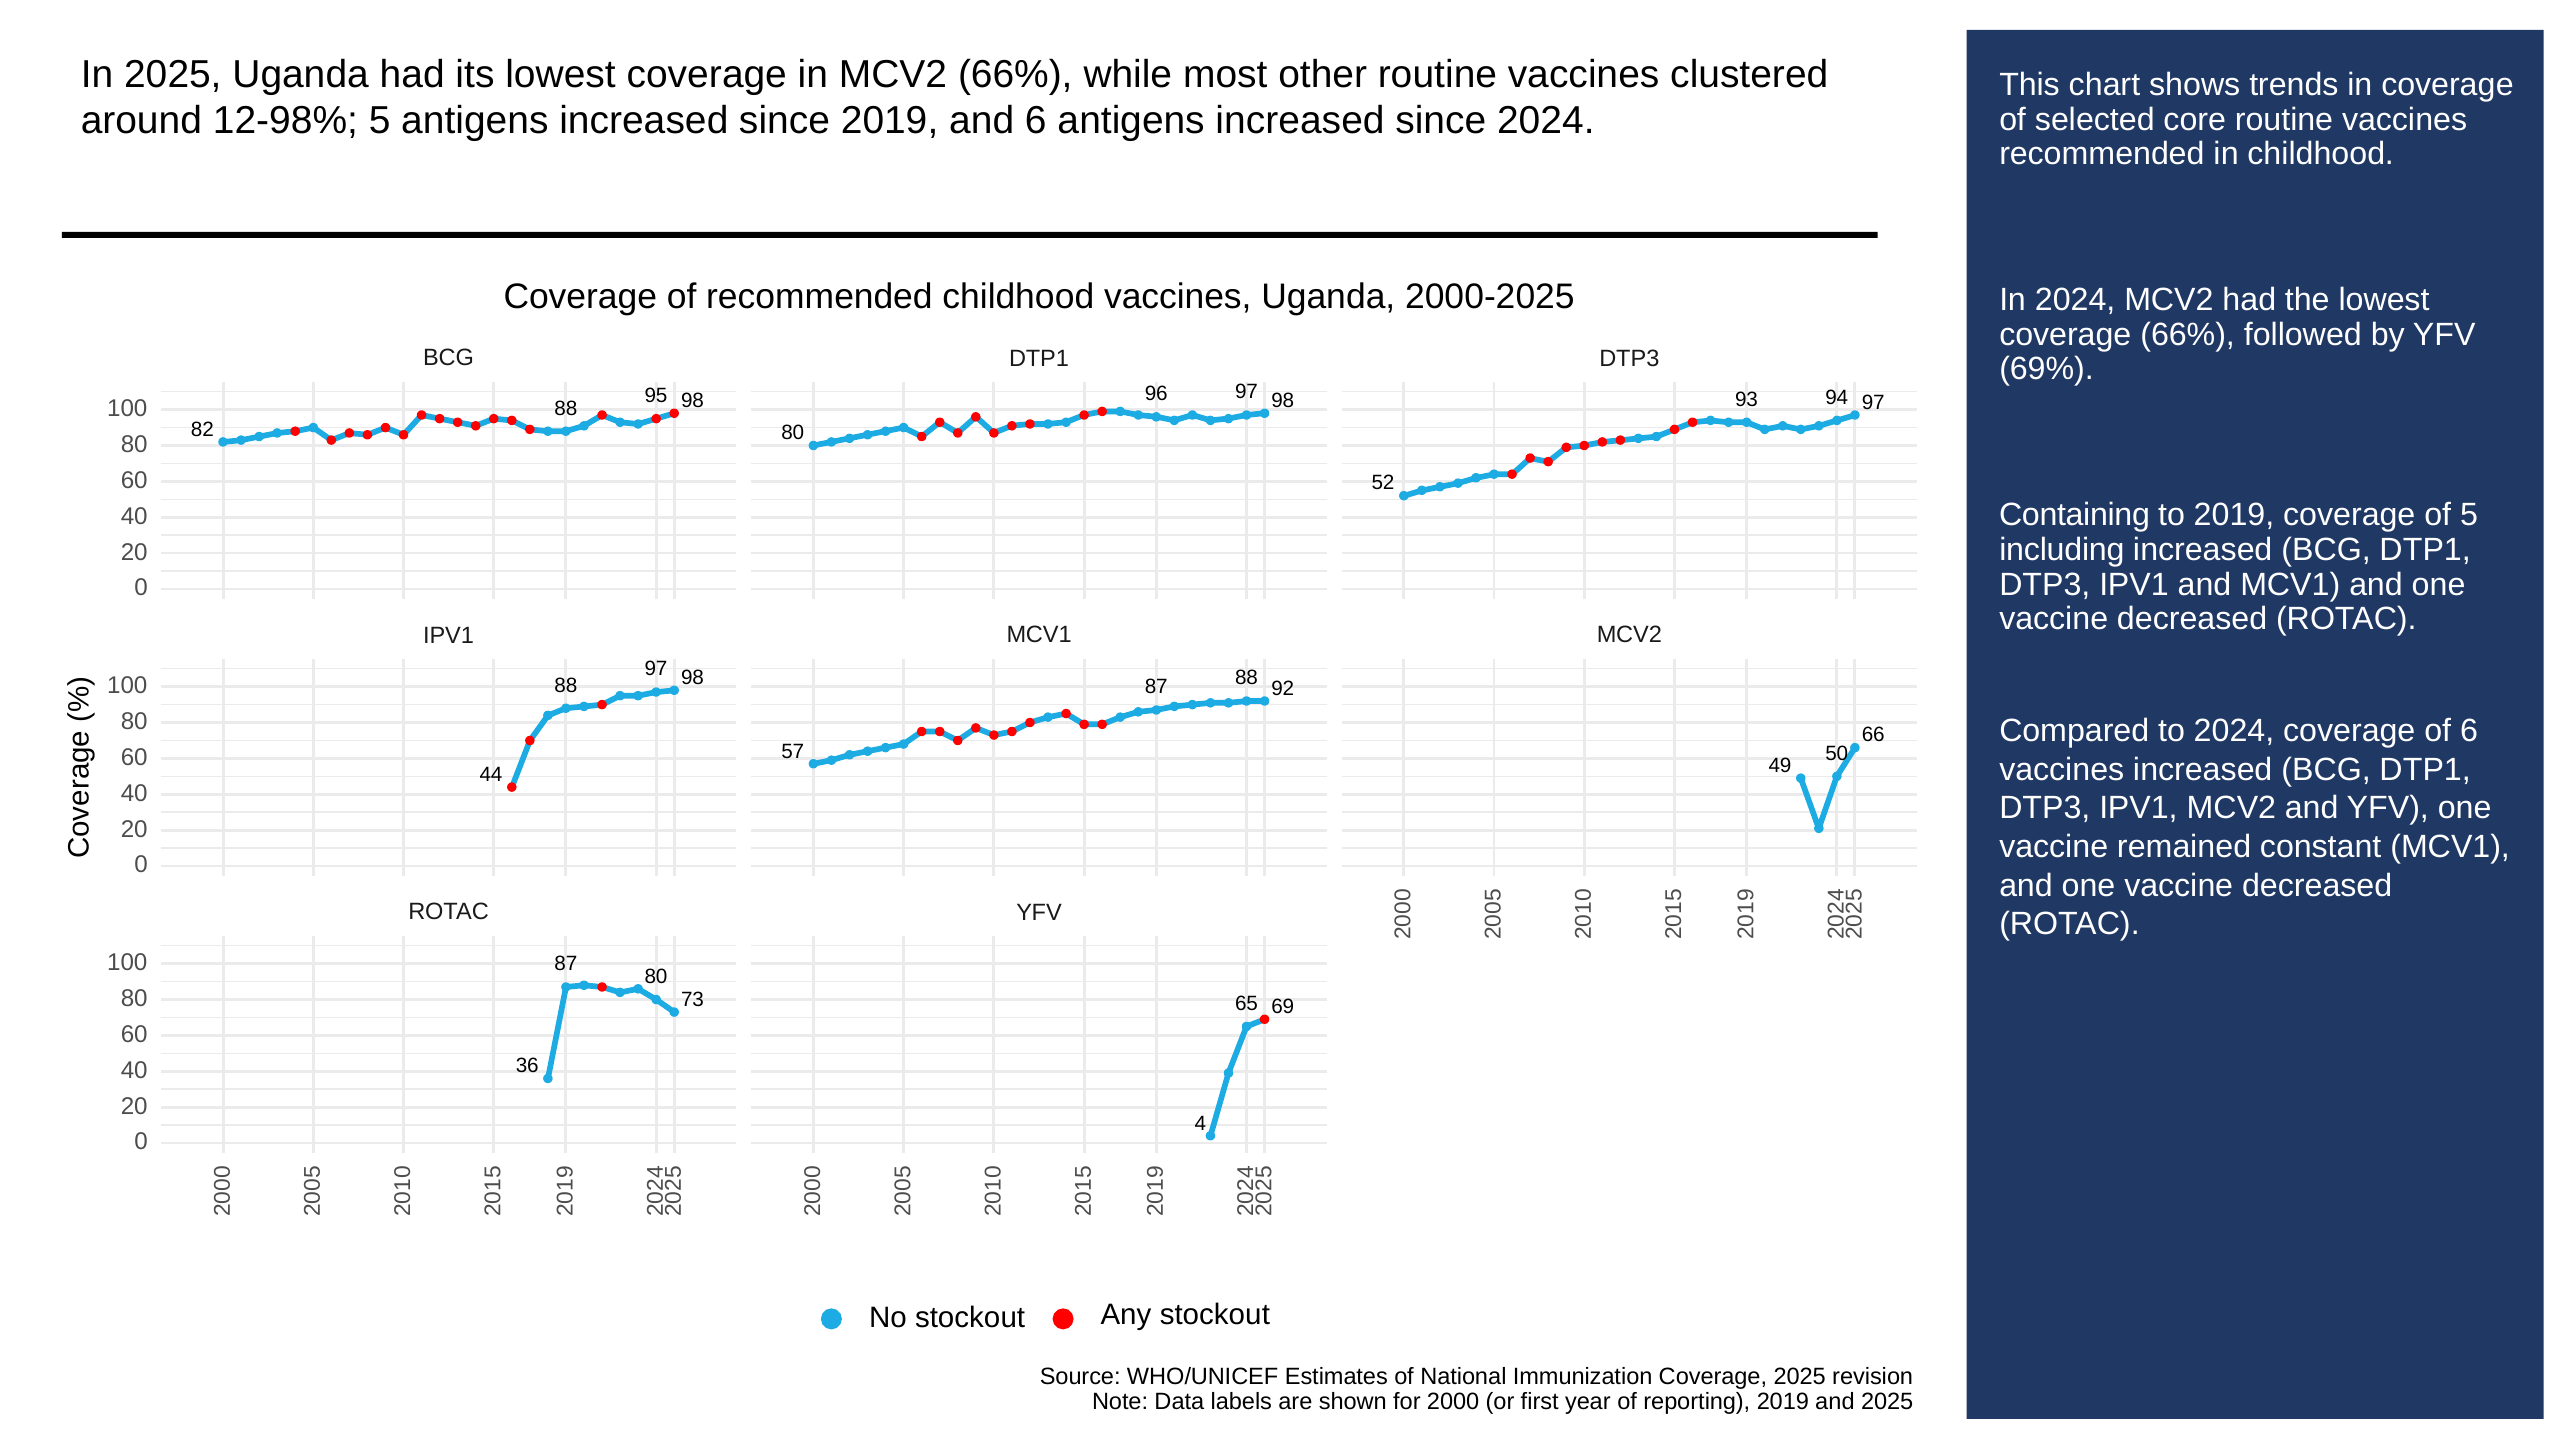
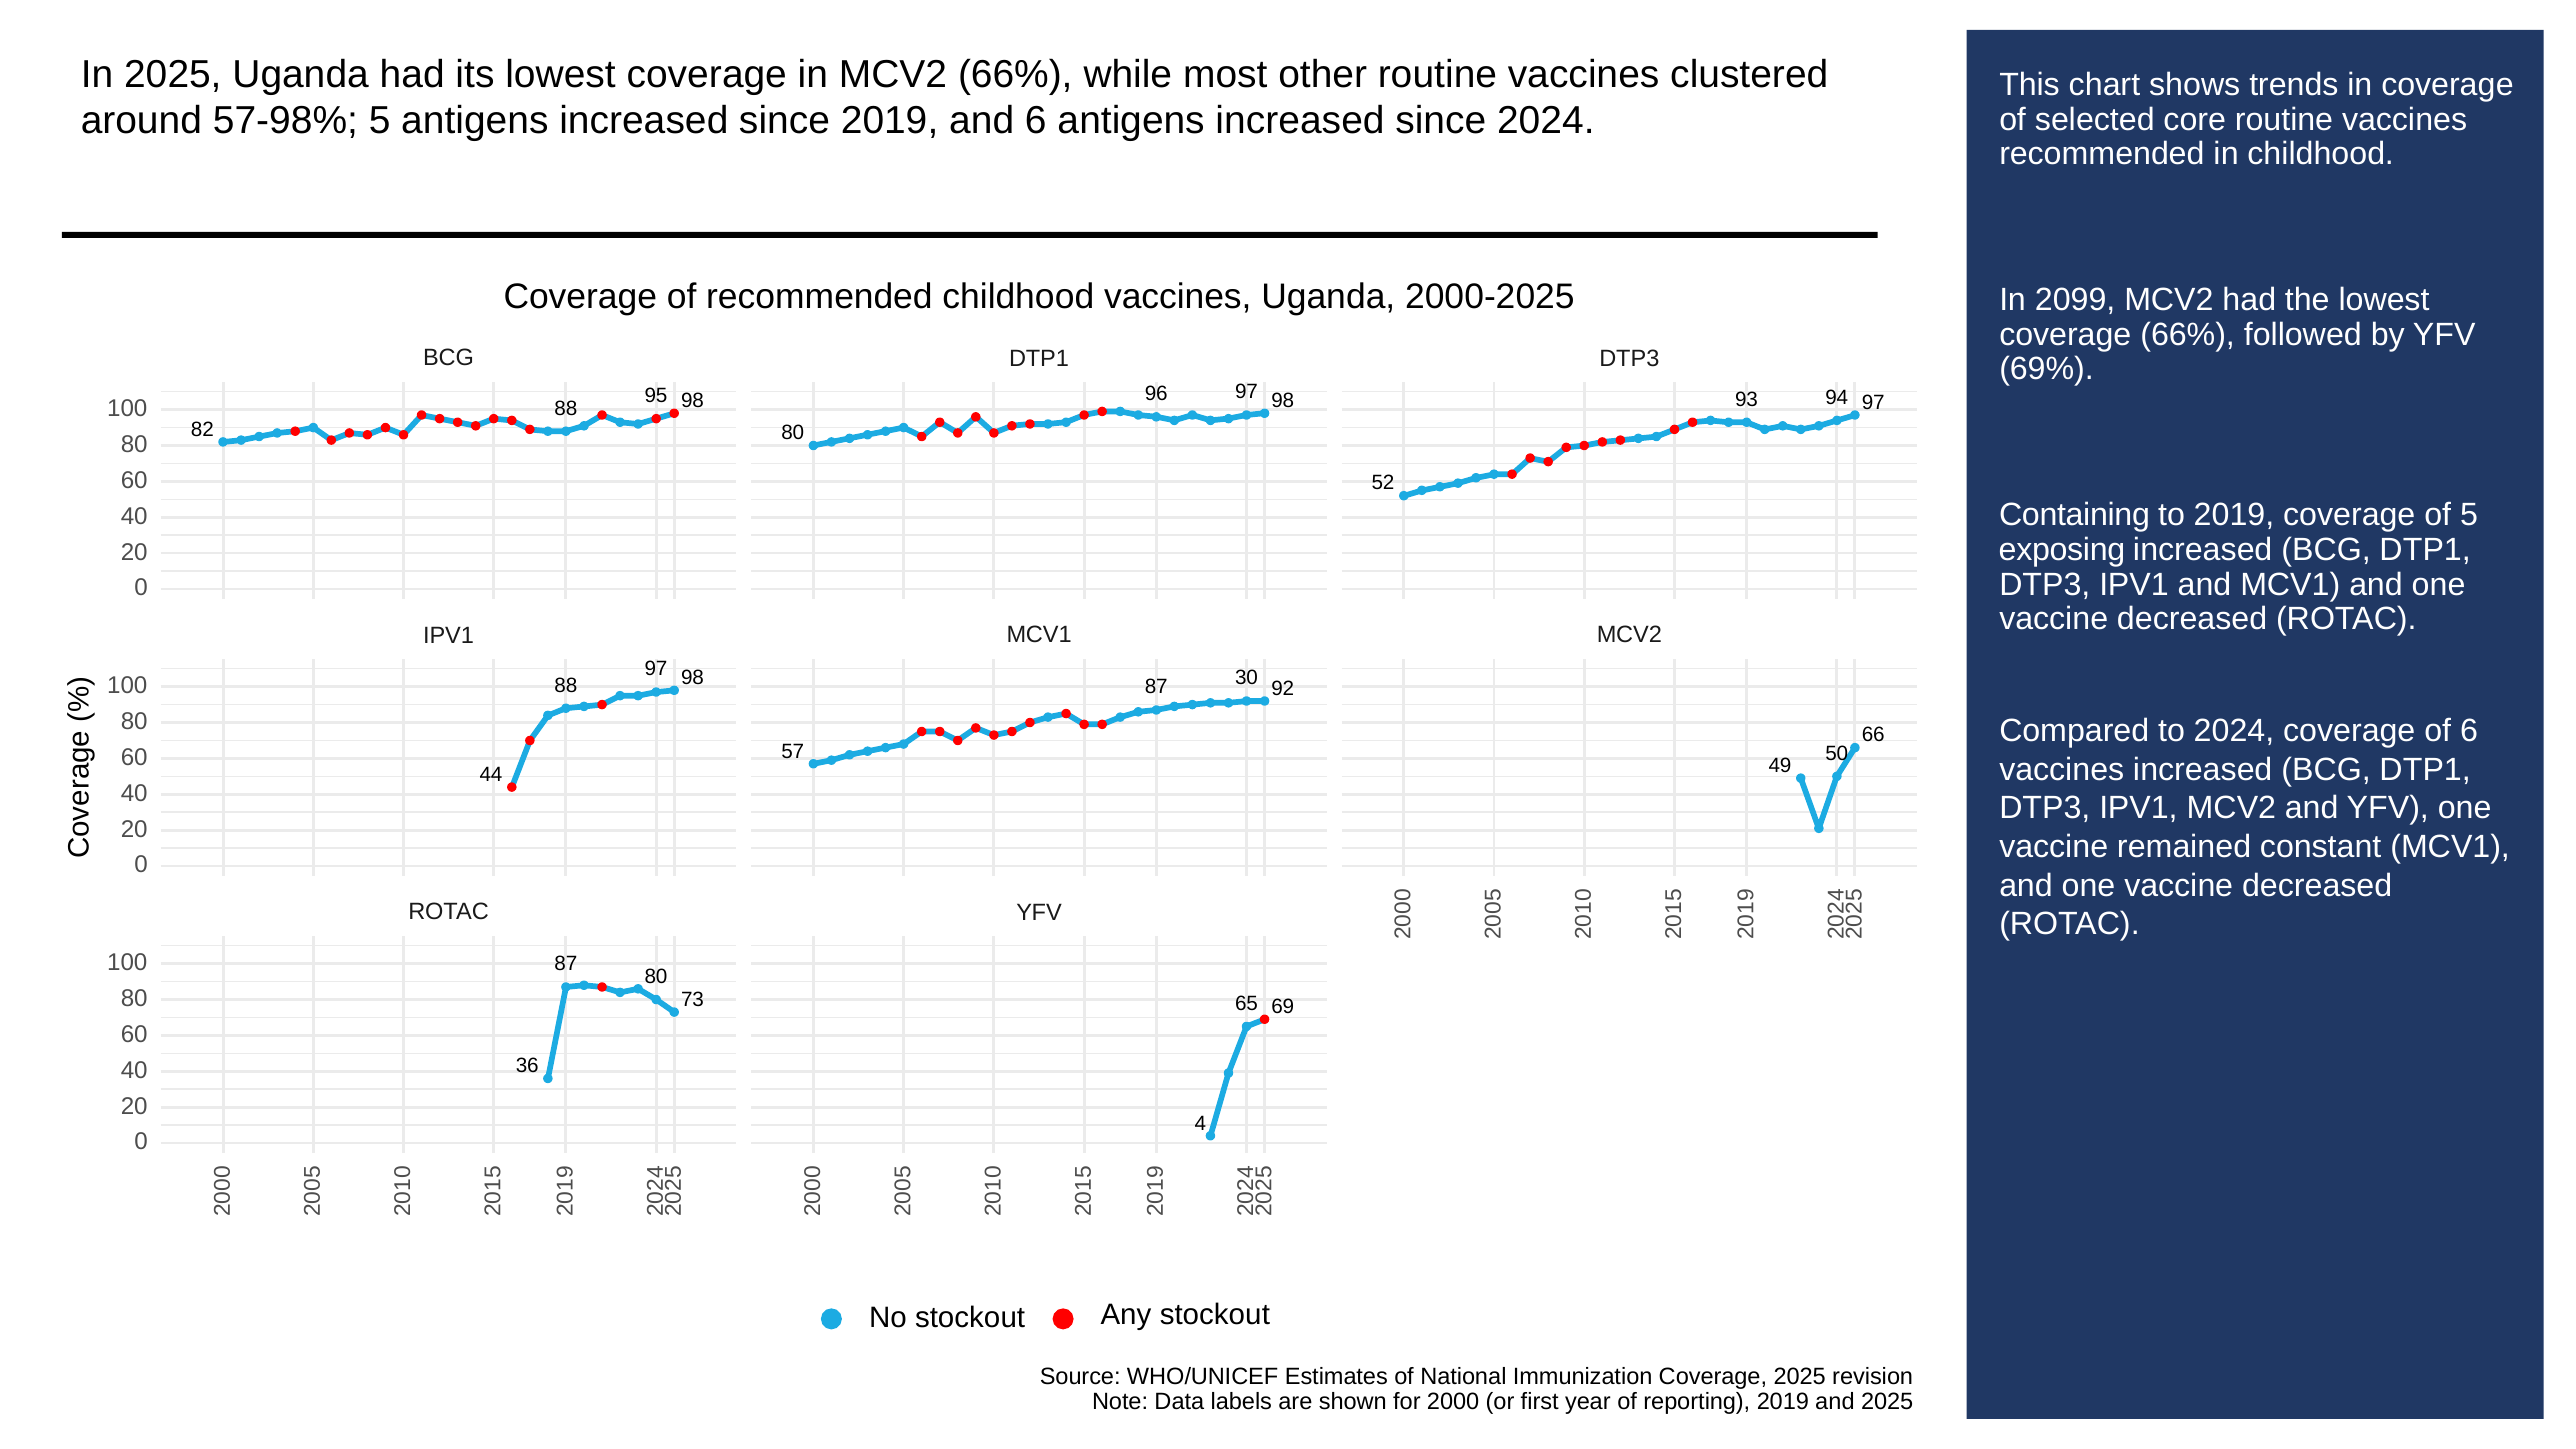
12-98%: 12-98% -> 57-98% (285, 121)
In 2024: 2024 -> 2099 (2075, 300)
including: including -> exposing (2062, 550)
87 88: 88 -> 30 (1247, 678)
